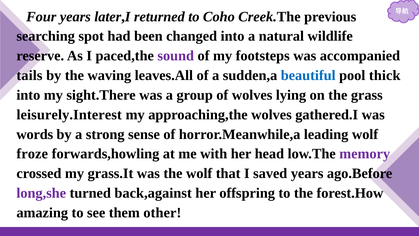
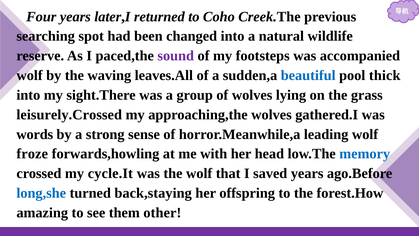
tails: tails -> wolf (30, 75)
leisurely.Interest: leisurely.Interest -> leisurely.Crossed (69, 115)
memory colour: purple -> blue (365, 154)
grass.It: grass.It -> cycle.It (110, 173)
long,she colour: purple -> blue (41, 193)
back,against: back,against -> back,staying (153, 193)
